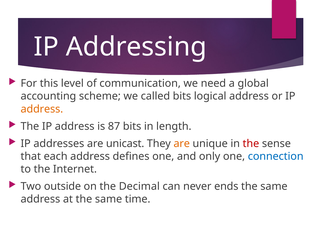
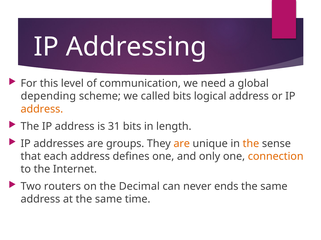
accounting: accounting -> depending (48, 97)
87: 87 -> 31 (114, 127)
unicast: unicast -> groups (125, 144)
the colour: red -> orange (251, 144)
connection colour: blue -> orange (276, 157)
outside: outside -> routers (62, 187)
